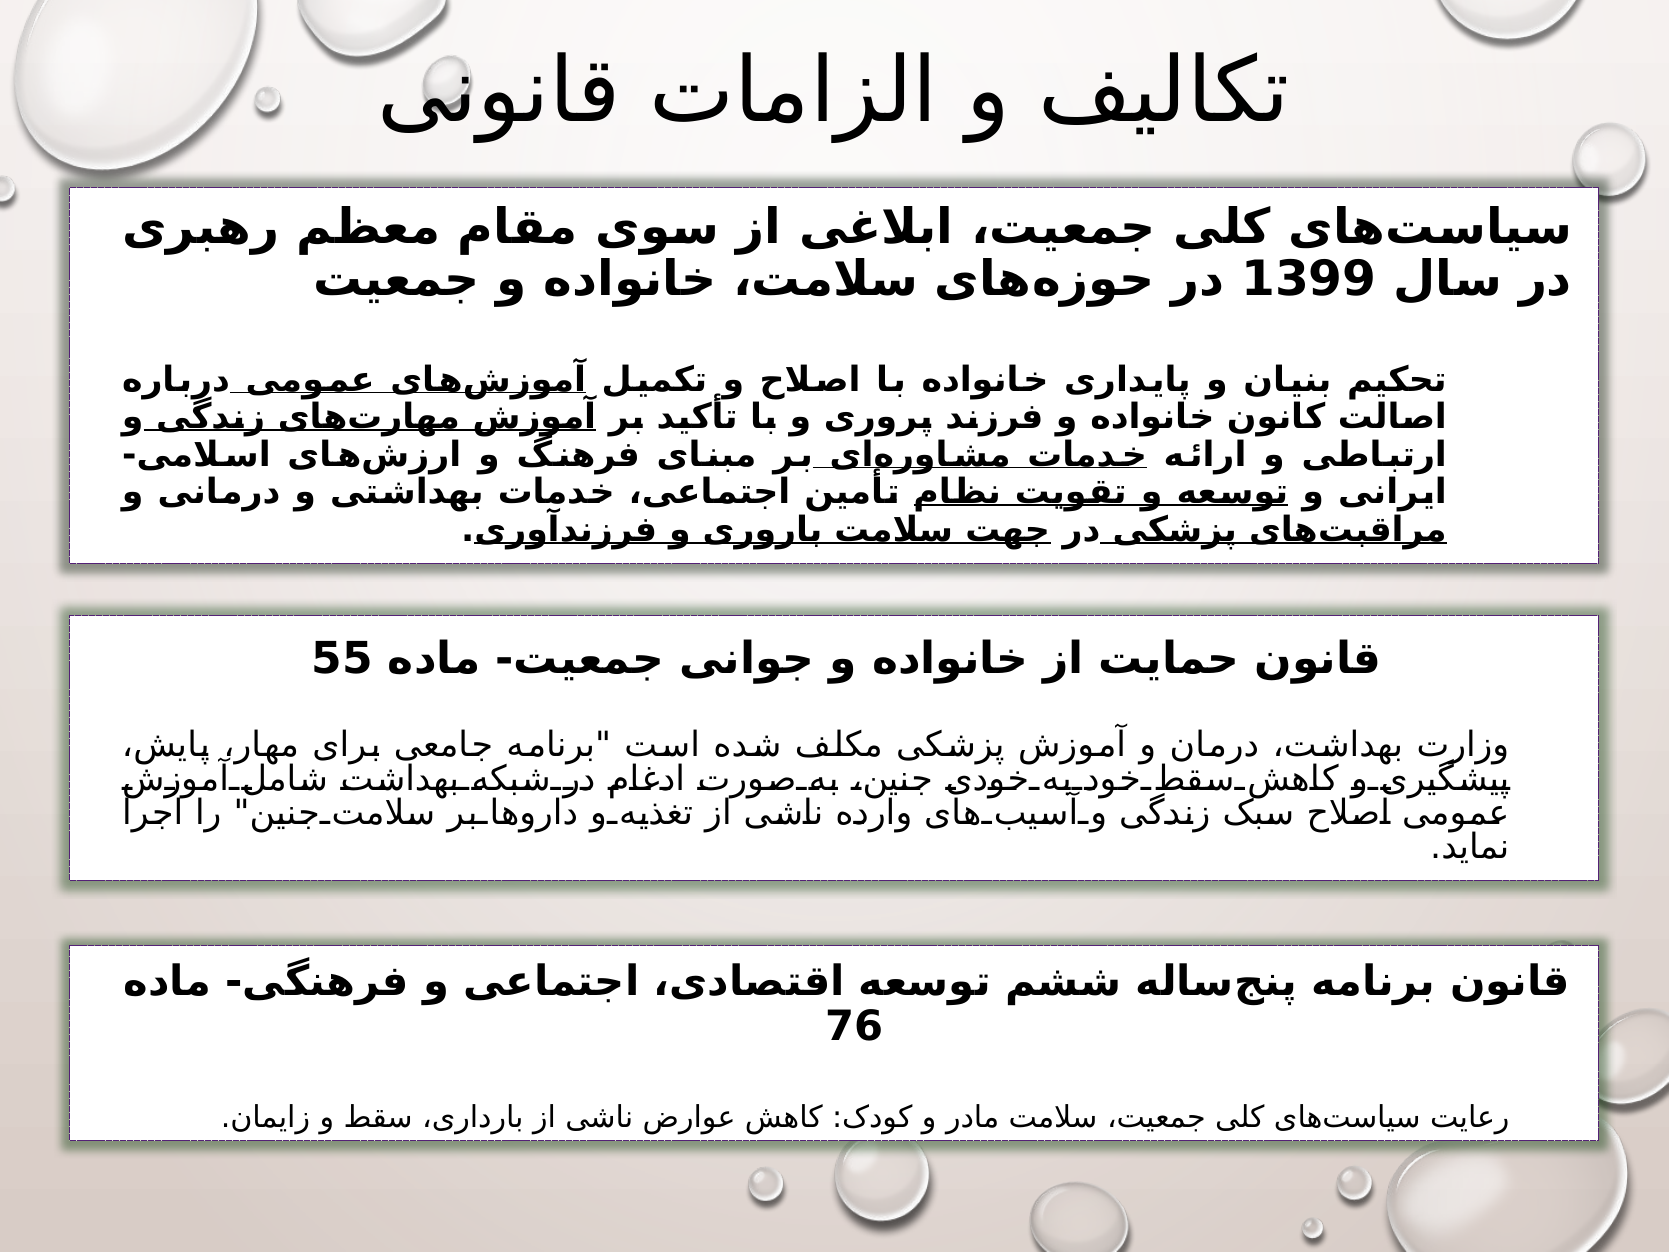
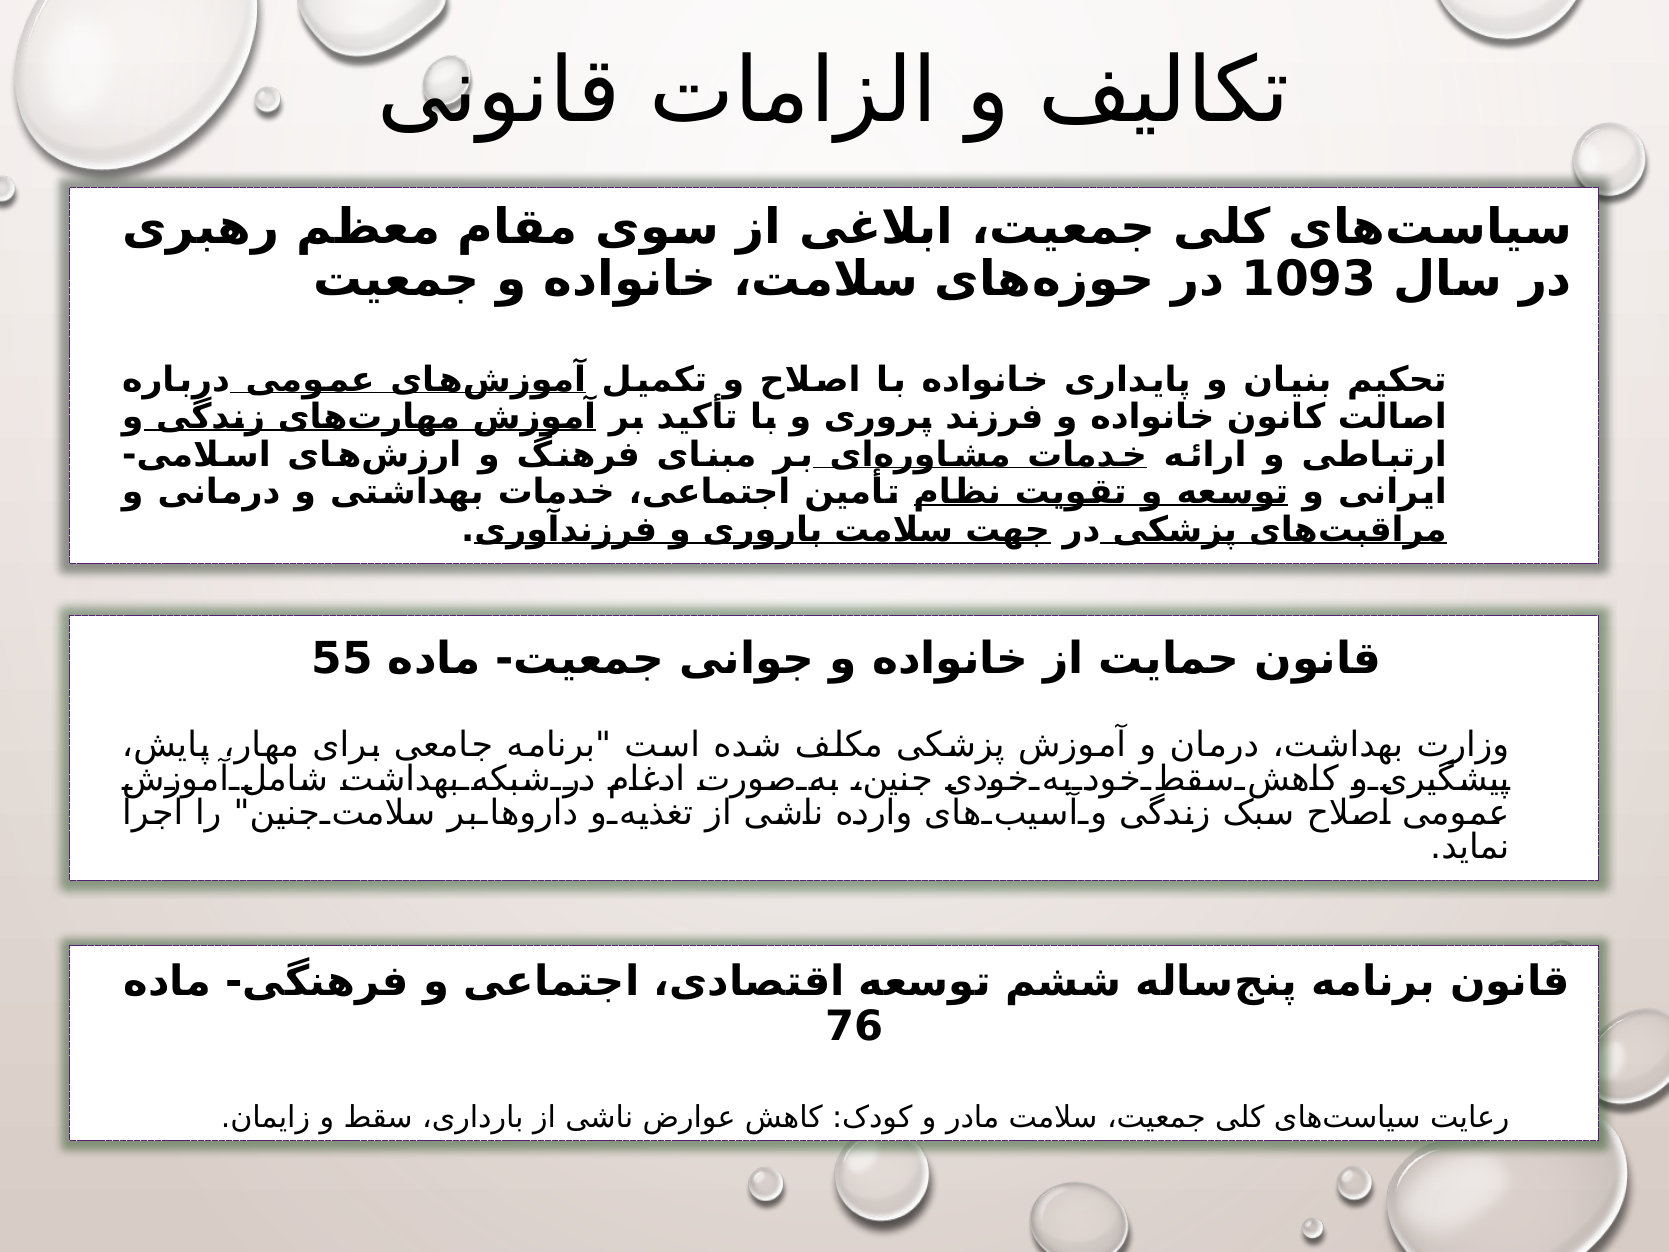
1399: 1399 -> 1093 (1309, 279)
